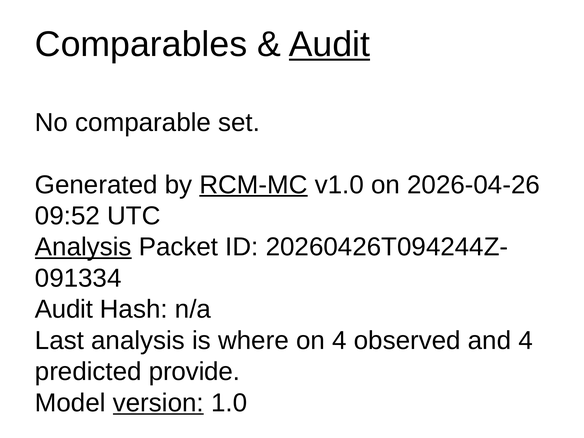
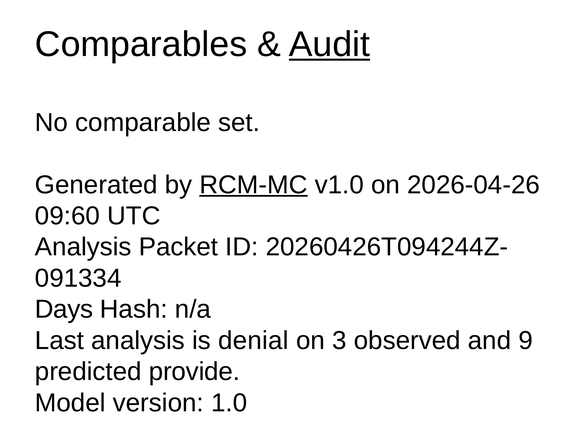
09:52: 09:52 -> 09:60 (67, 216)
Analysis underline: present -> none (83, 247)
Audit: Audit -> Days (64, 309)
where: where -> denial (253, 341)
on 4: 4 -> 3 (339, 341)
and 4: 4 -> 9 (526, 341)
version underline: present -> none (158, 403)
